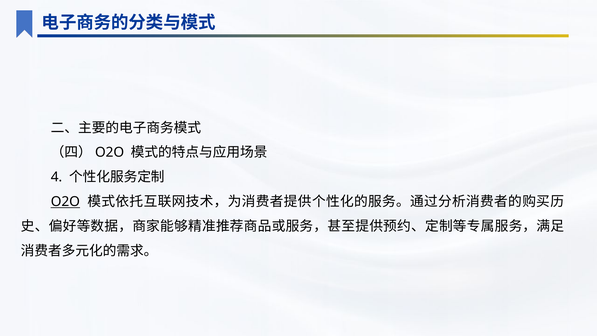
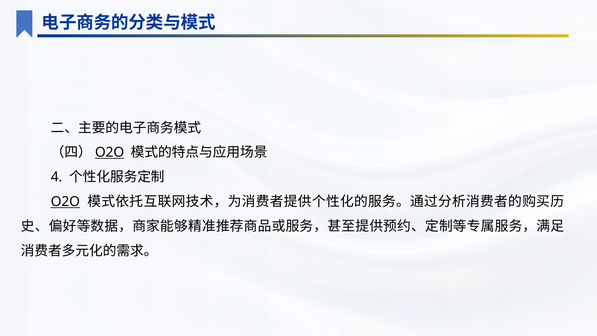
O2O underline: none -> present (110, 152)
